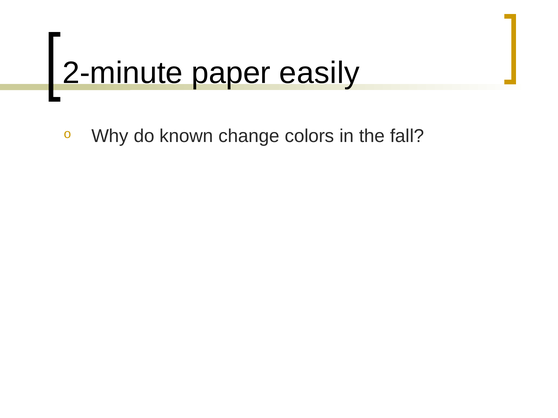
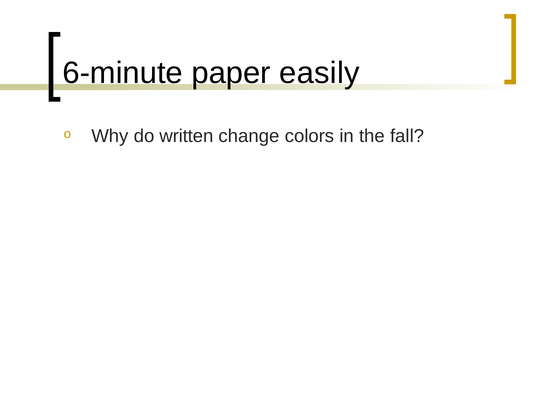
2-minute: 2-minute -> 6-minute (123, 73)
known: known -> written (187, 136)
